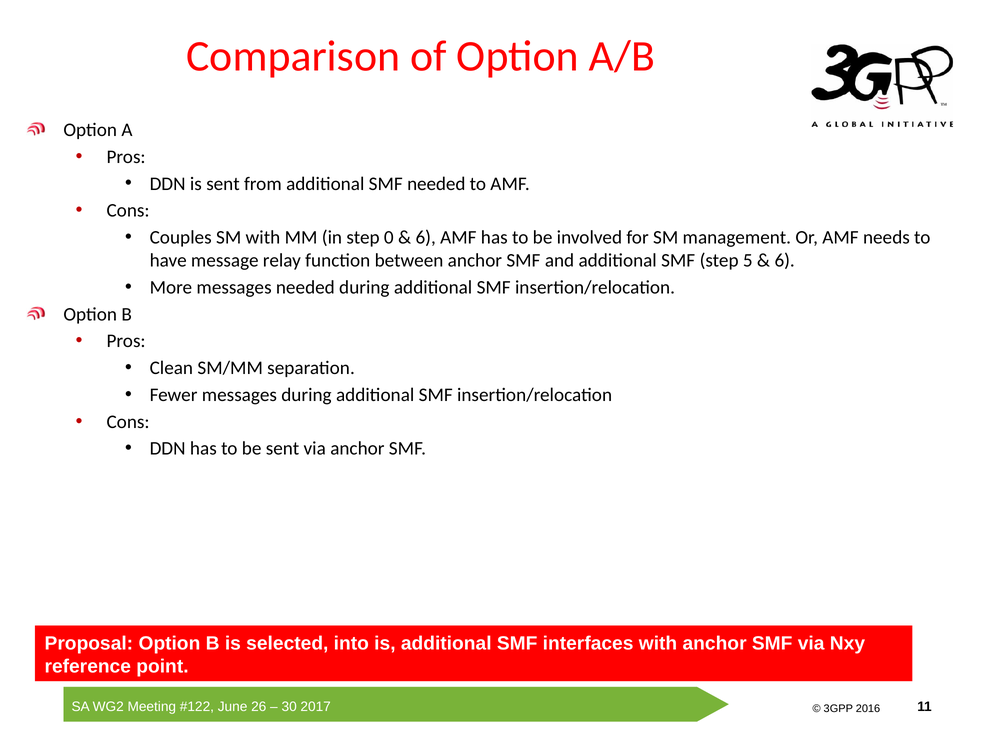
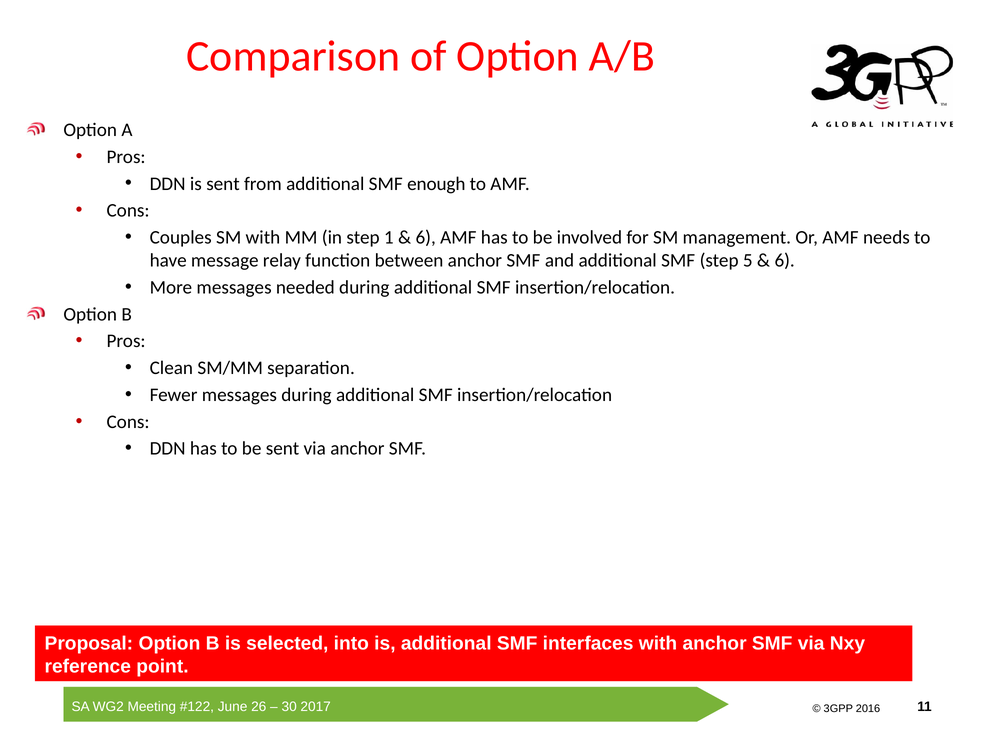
SMF needed: needed -> enough (436, 184)
0: 0 -> 1 (389, 238)
